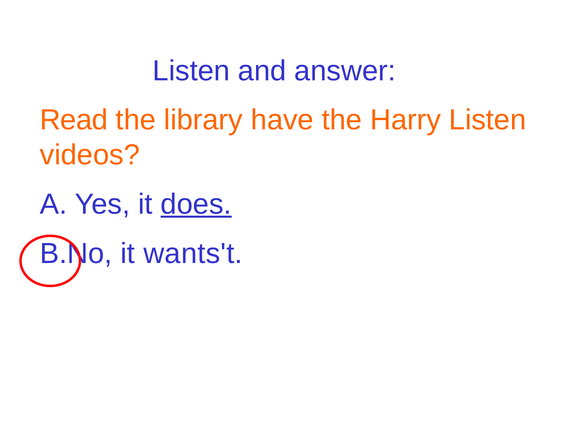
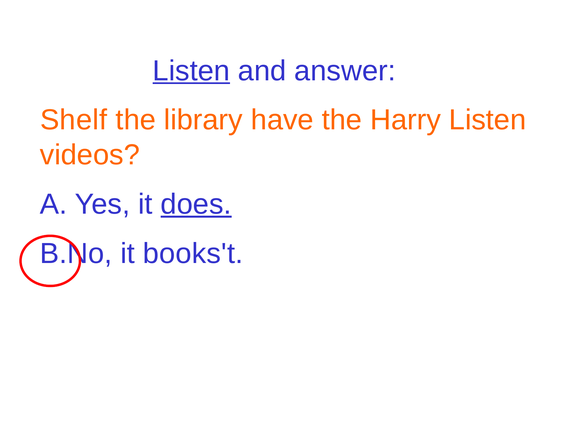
Listen underline: none -> present (191, 71)
Read: Read -> Shelf (74, 120)
wants't: wants't -> books't (193, 253)
